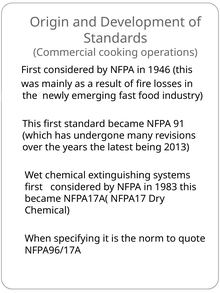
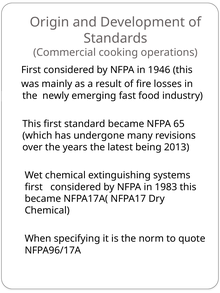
91: 91 -> 65 (179, 124)
